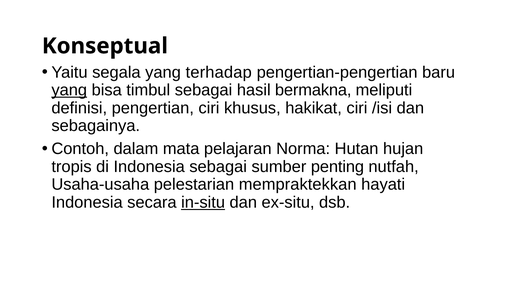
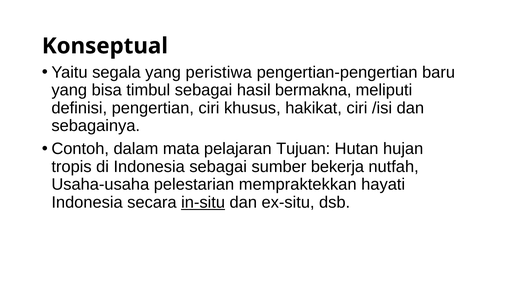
terhadap: terhadap -> peristiwa (219, 72)
yang underline: present -> none (69, 90)
Norma: Norma -> Tujuan (303, 149)
penting: penting -> bekerja (337, 167)
